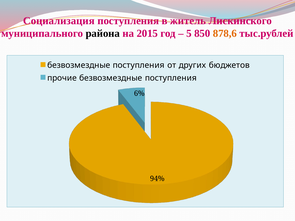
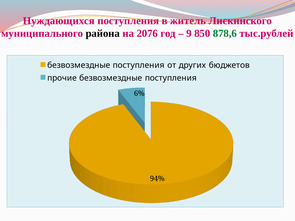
Социализация: Социализация -> Нуждающихся (59, 21)
2015: 2015 -> 2076 (147, 34)
5: 5 -> 9 (189, 34)
878,6 colour: orange -> green (225, 34)
